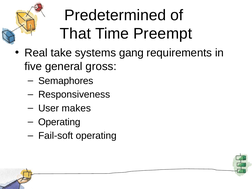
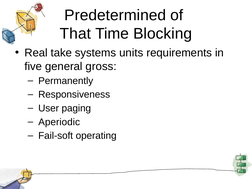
Preempt: Preempt -> Blocking (163, 34)
gang: gang -> units (131, 53)
Semaphores: Semaphores -> Permanently (66, 81)
makes: makes -> paging (76, 108)
Operating: Operating -> Aperiodic (59, 122)
